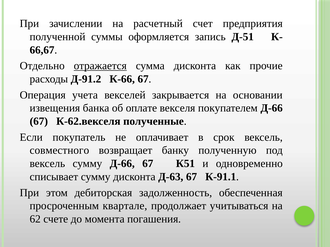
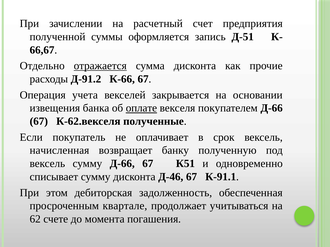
оплате underline: none -> present (141, 108)
совместного: совместного -> начисленная (59, 151)
Д-63: Д-63 -> Д-46 (171, 177)
